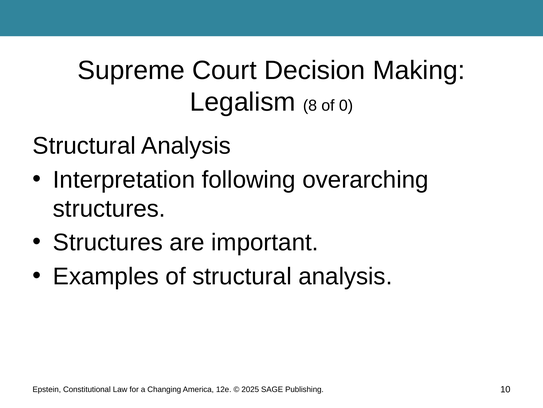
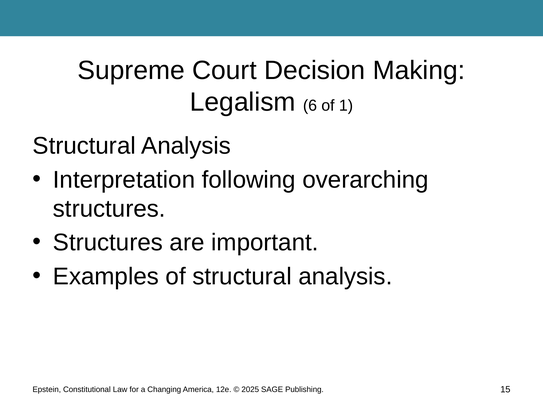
8: 8 -> 6 (310, 105)
0: 0 -> 1 (346, 105)
10: 10 -> 15 (505, 389)
